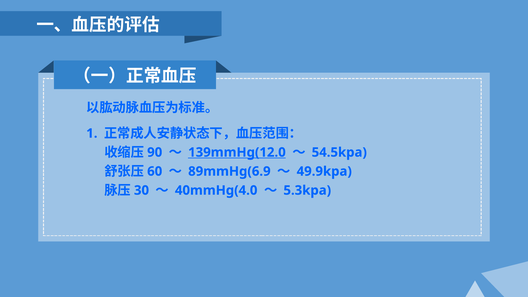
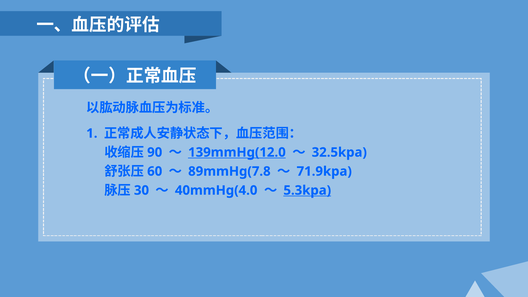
54.5kpa: 54.5kpa -> 32.5kpa (339, 152)
89mmHg(6.9: 89mmHg(6.9 -> 89mmHg(7.8 (229, 171)
49.9kpa: 49.9kpa -> 71.9kpa (324, 171)
5.3kpa underline: none -> present (307, 190)
